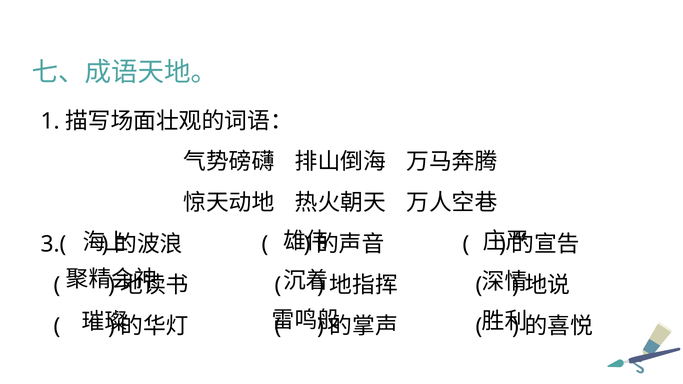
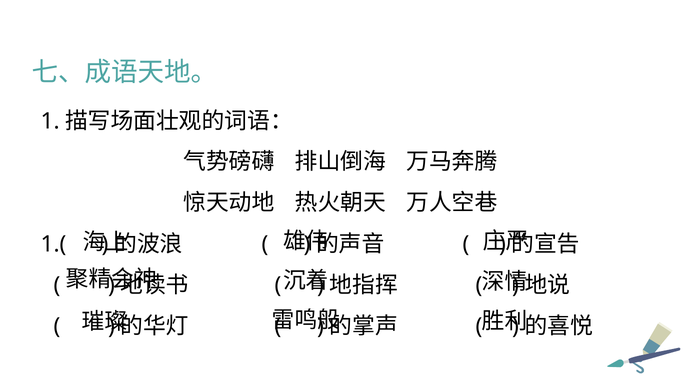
3.(: 3.( -> 1.( (53, 244)
